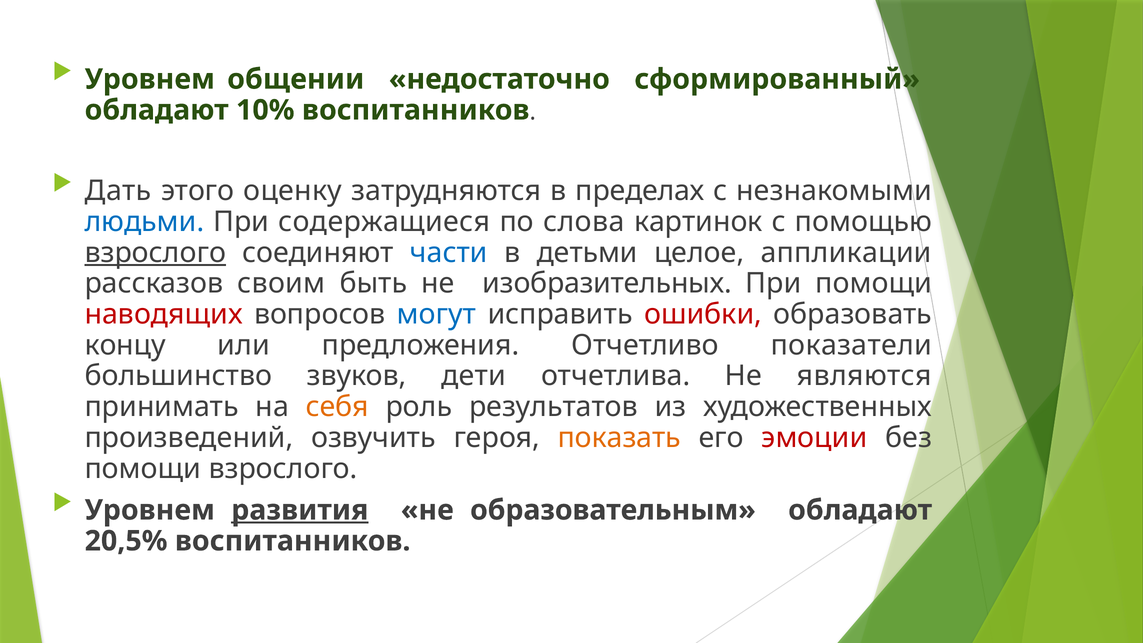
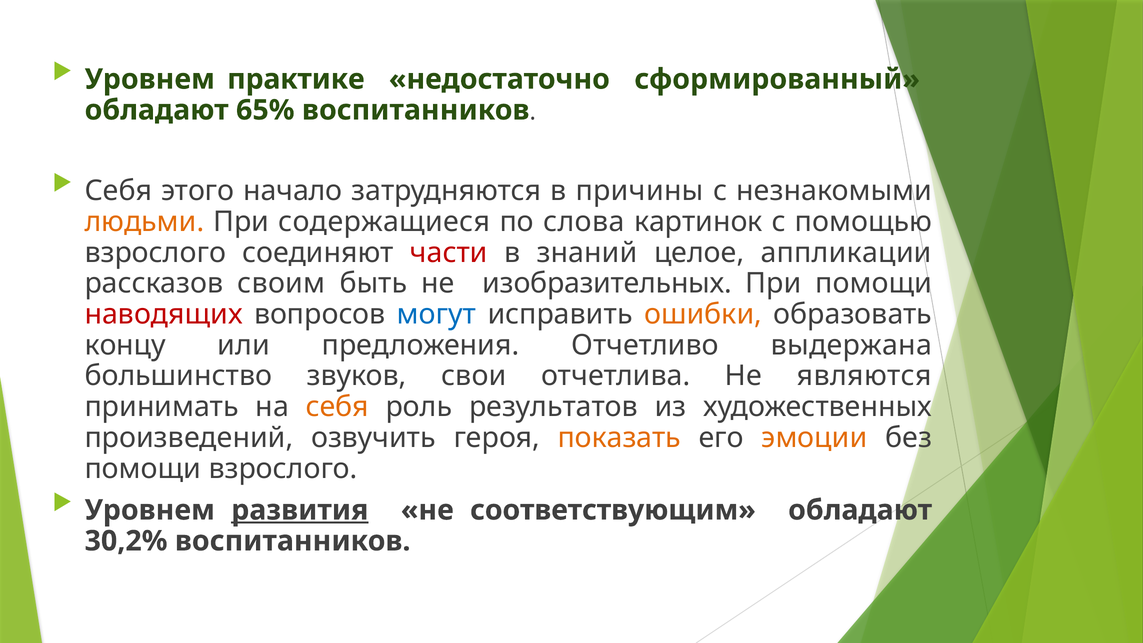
общении: общении -> практике (296, 79)
10%: 10% -> 65% (265, 110)
Дать: Дать -> Себя (118, 191)
оценку: оценку -> начало (293, 191)
пределах: пределах -> причины (640, 191)
людьми colour: blue -> orange (144, 222)
взрослого underline: present -> none (155, 253)
части colour: blue -> red (449, 253)
детьми: детьми -> знаний (587, 253)
ошибки colour: red -> orange (703, 314)
показатели: показатели -> выдержана (851, 345)
дети: дети -> свои (474, 376)
эмоции colour: red -> orange (814, 438)
образовательным: образовательным -> соответствующим (613, 510)
20,5%: 20,5% -> 30,2% (126, 541)
